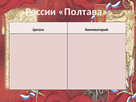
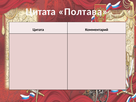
России: России -> Цитата (41, 12)
